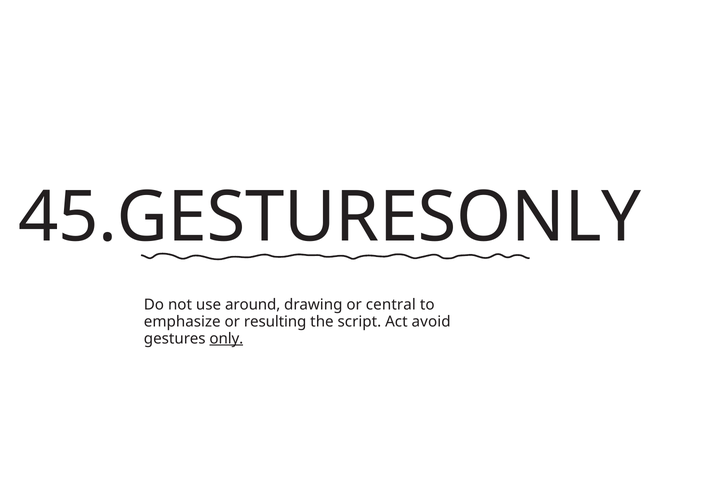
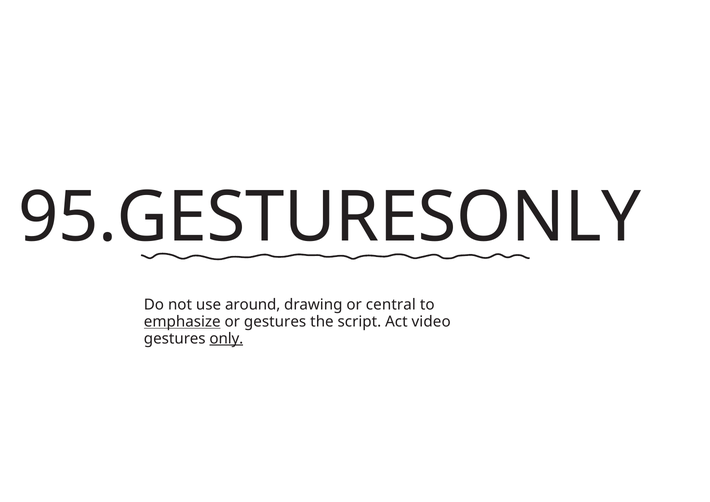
45.GESTURESONLY: 45.GESTURESONLY -> 95.GESTURESONLY (330, 217)
emphasize underline: none -> present (182, 322)
or resulting: resulting -> gestures (275, 322)
avoid: avoid -> video (431, 322)
